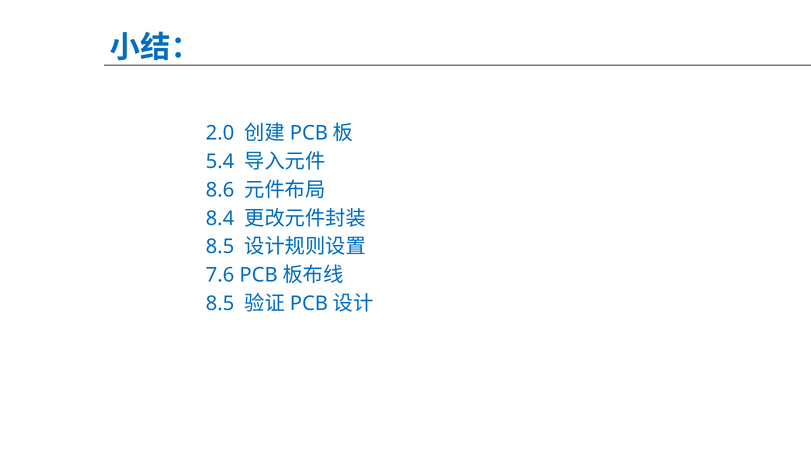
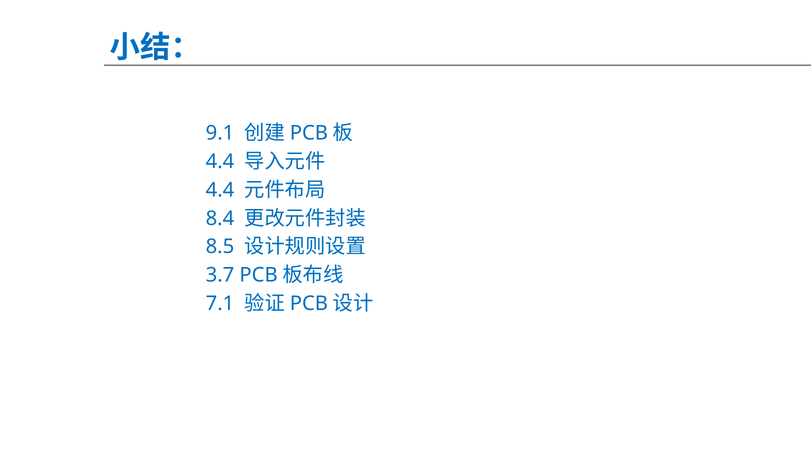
2.0: 2.0 -> 9.1 (220, 133)
5.4: 5.4 -> 4.4 (220, 162)
8.6: 8.6 -> 4.4 (220, 190)
7.6: 7.6 -> 3.7 (220, 275)
8.5: 8.5 -> 7.1 (220, 303)
